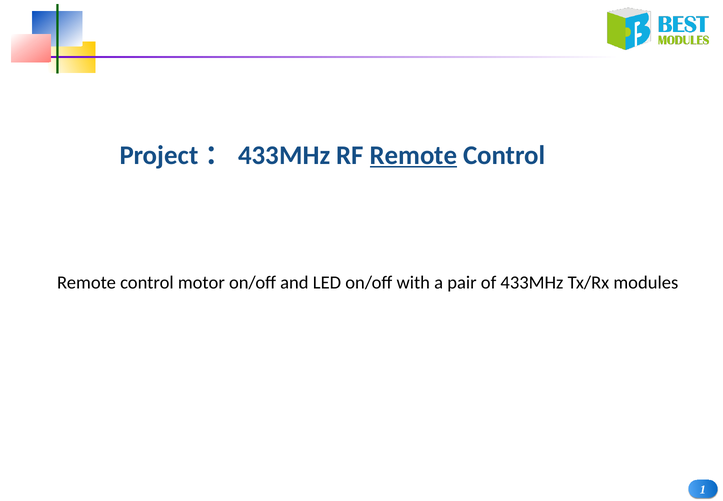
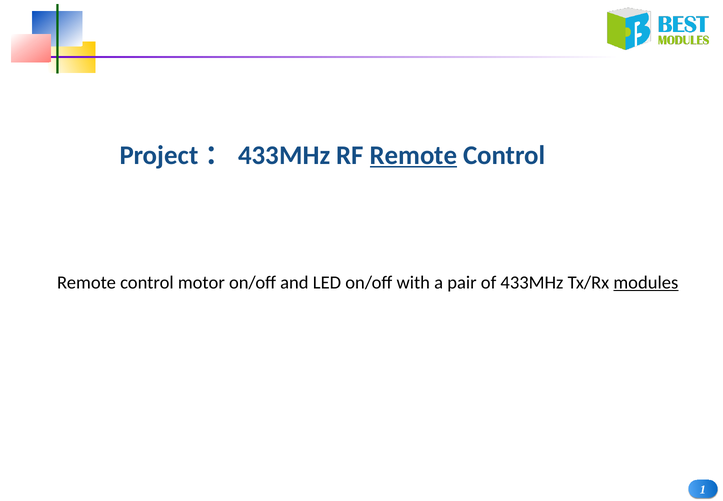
modules underline: none -> present (646, 282)
